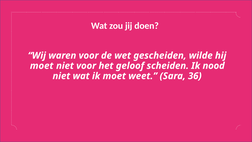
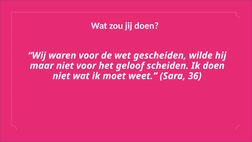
moet: moet -> maar (42, 66)
Ik nood: nood -> doen (214, 66)
